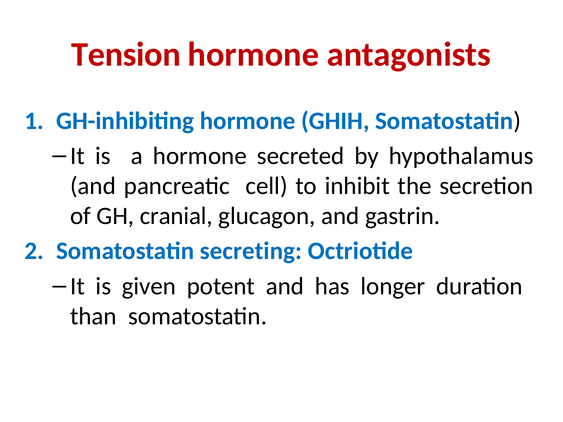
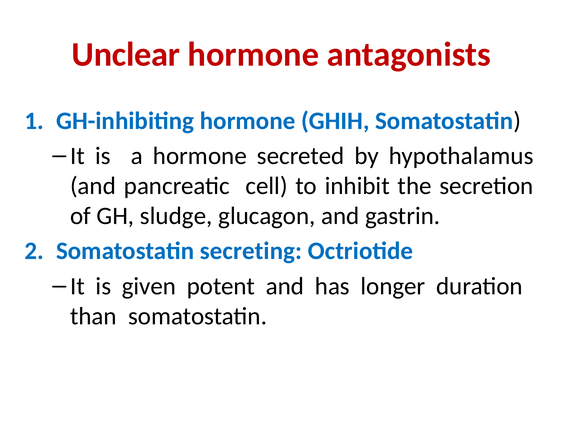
Tension: Tension -> Unclear (126, 55)
cranial: cranial -> sludge (176, 216)
